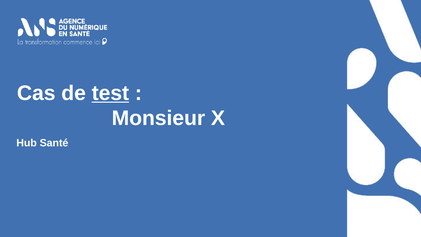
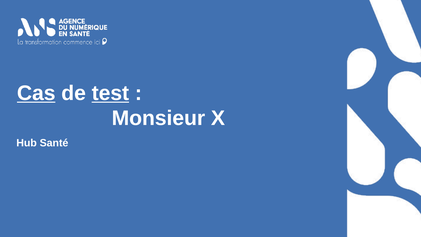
Cas underline: none -> present (36, 93)
